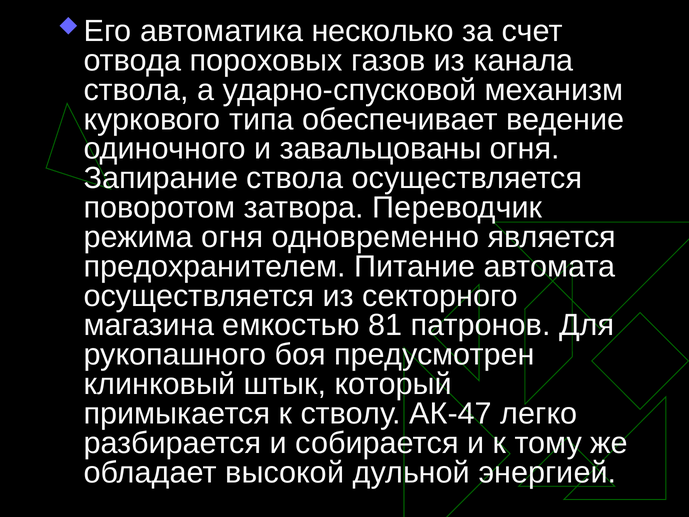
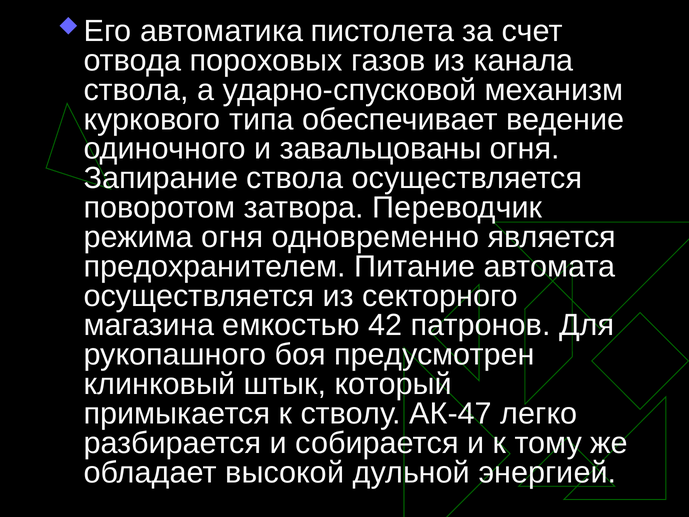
несколько: несколько -> пистолета (383, 31)
81: 81 -> 42 (385, 325)
